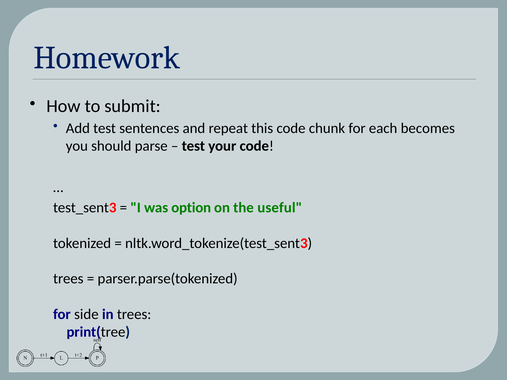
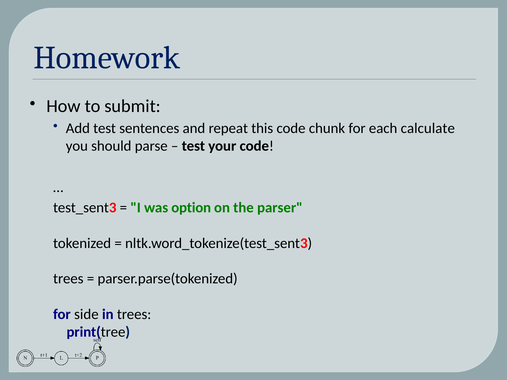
becomes: becomes -> calculate (428, 128)
useful: useful -> parser (280, 208)
